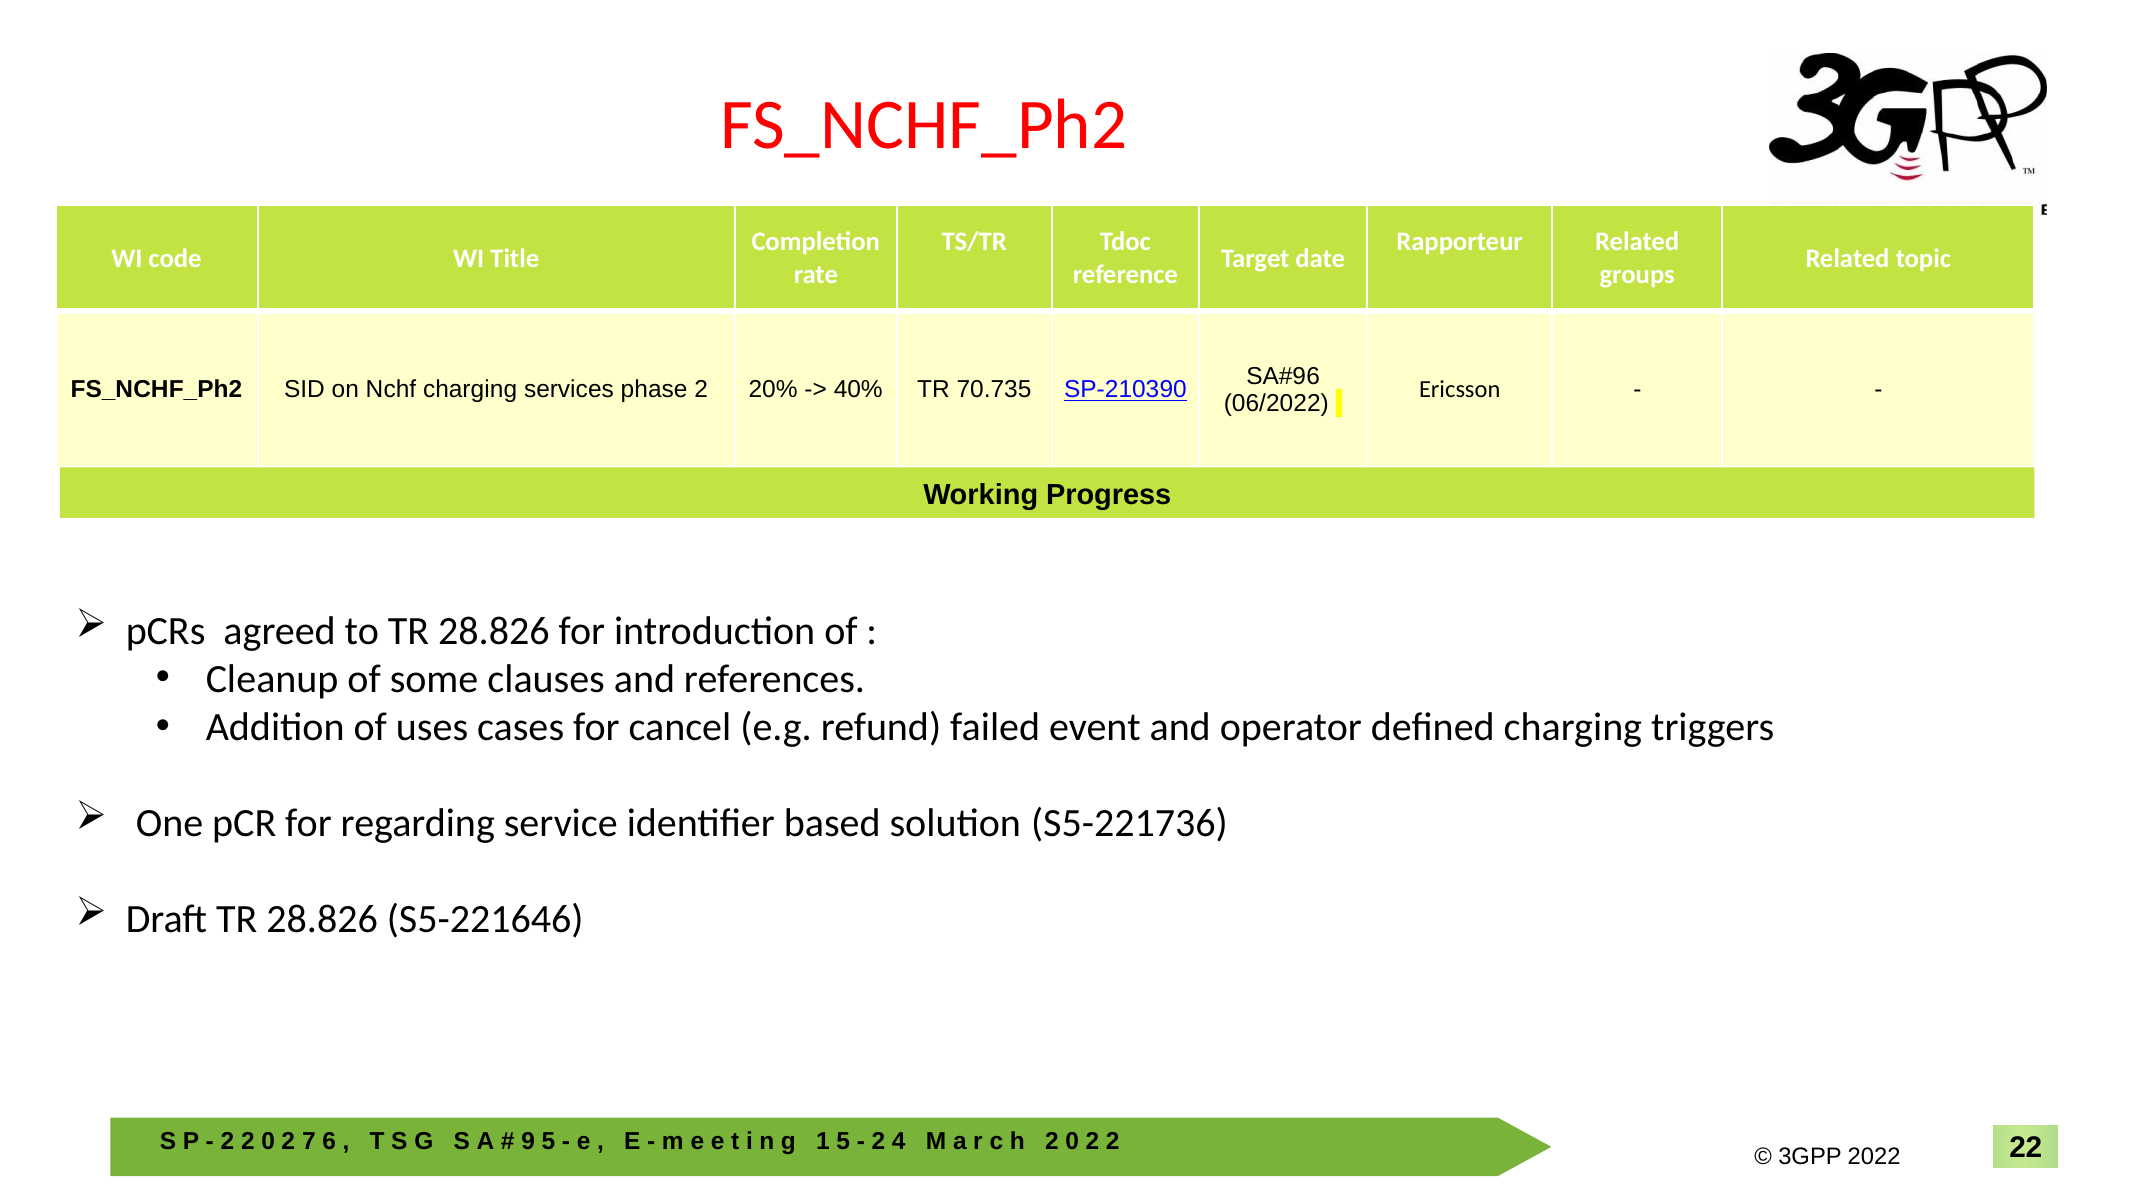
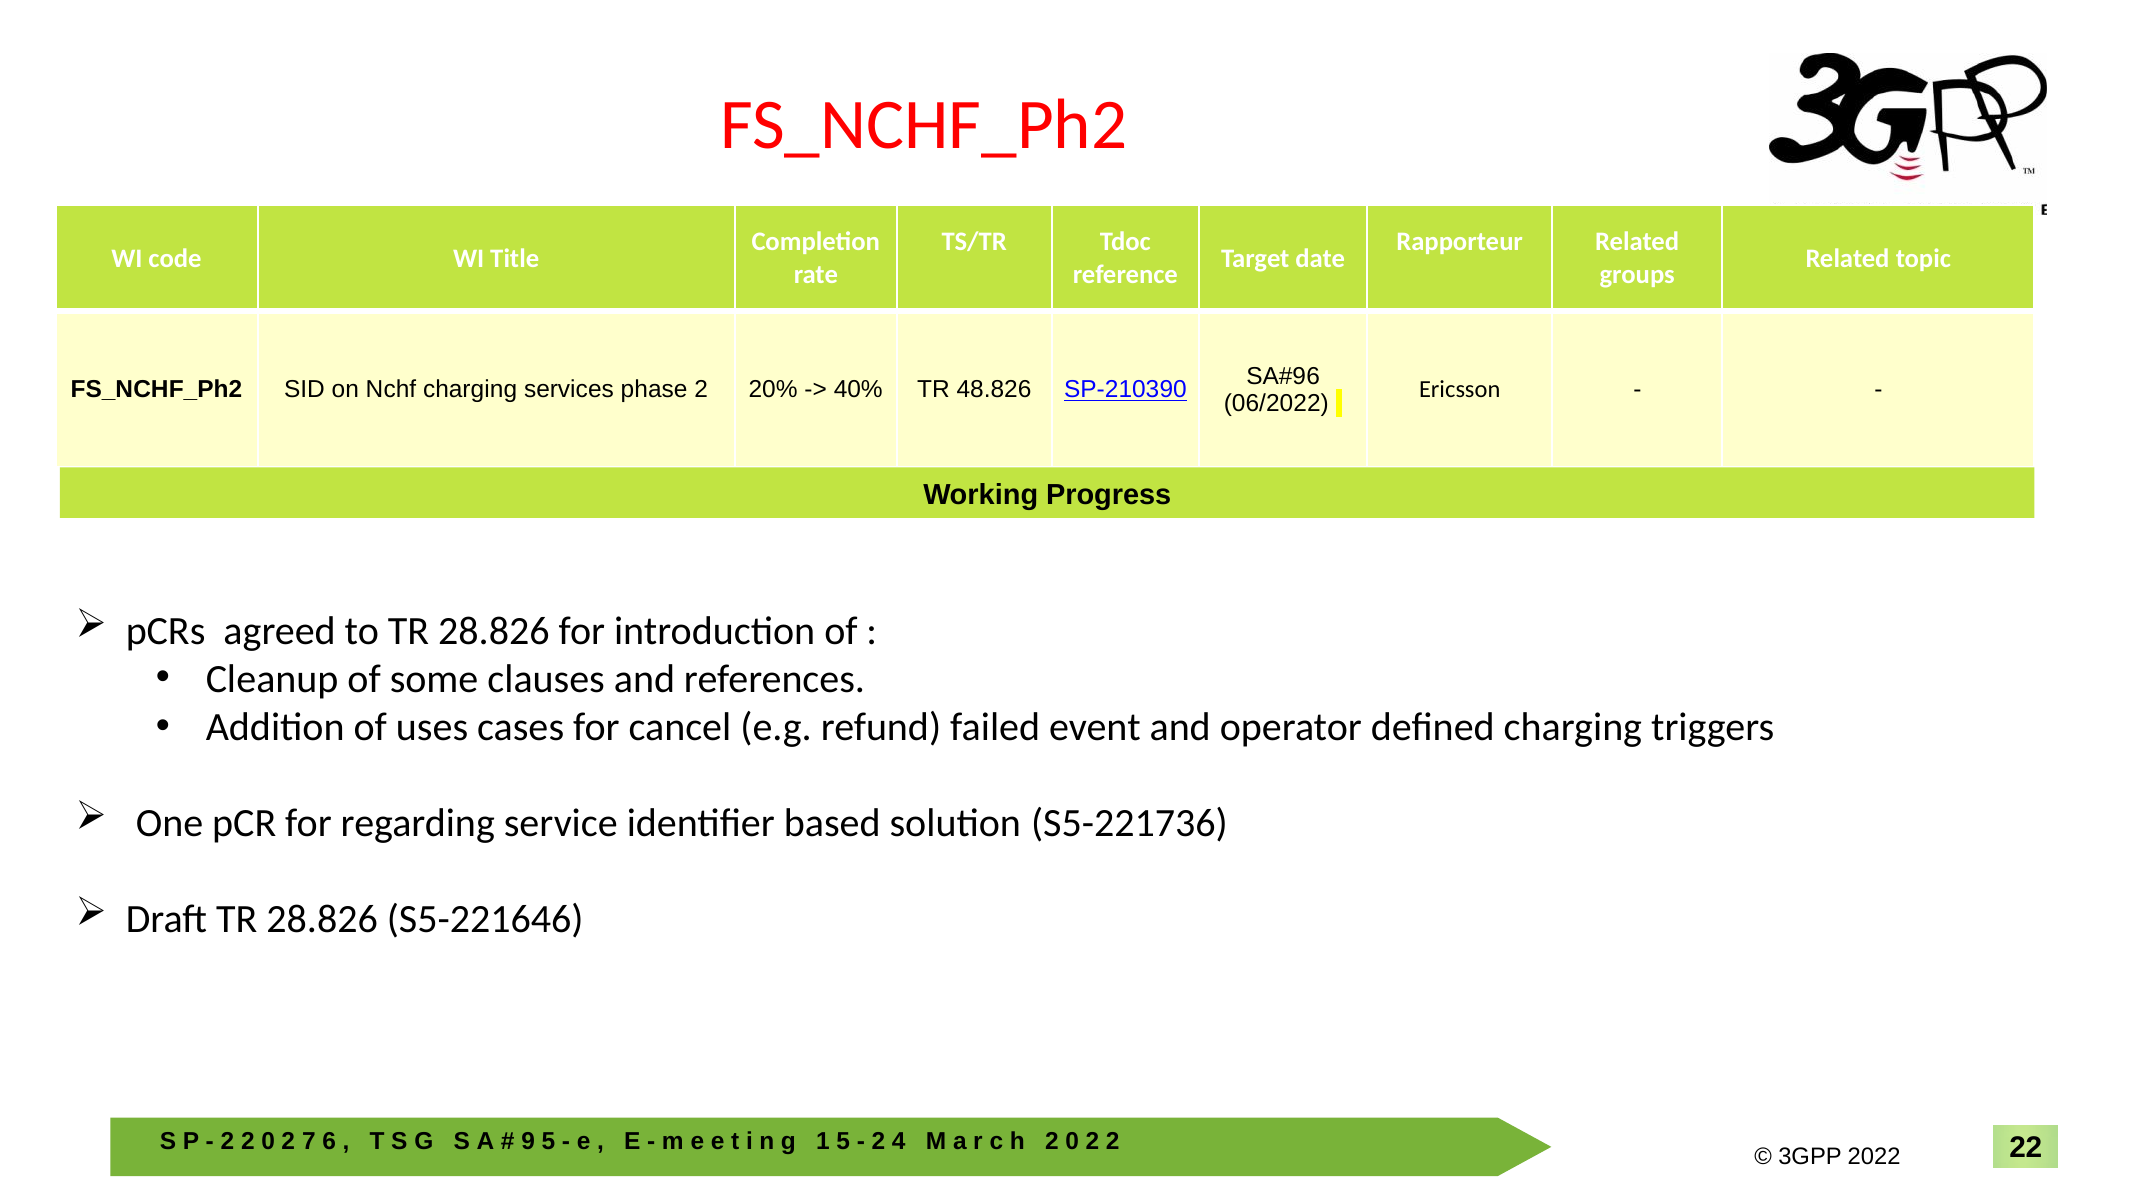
70.735: 70.735 -> 48.826 (994, 390)
